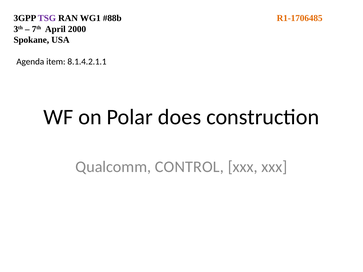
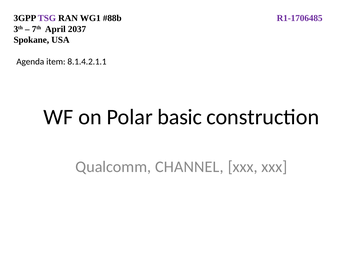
R1-1706485 colour: orange -> purple (300, 18)
2000: 2000 -> 2037 (77, 29)
does: does -> basic (180, 117)
CONTROL: CONTROL -> CHANNEL (189, 167)
